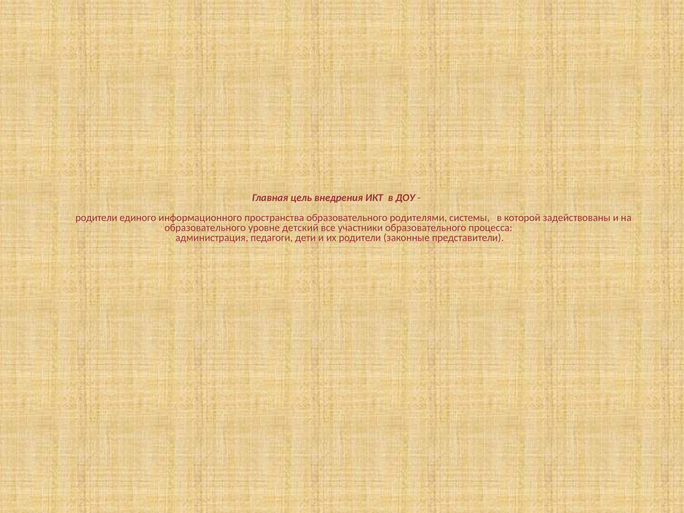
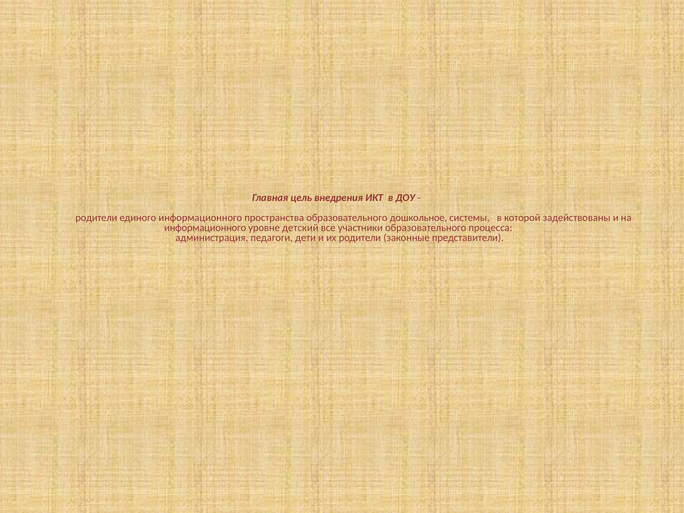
родителями: родителями -> дошкольное (418, 218)
образовательного: образовательного -> информационного (205, 228)
